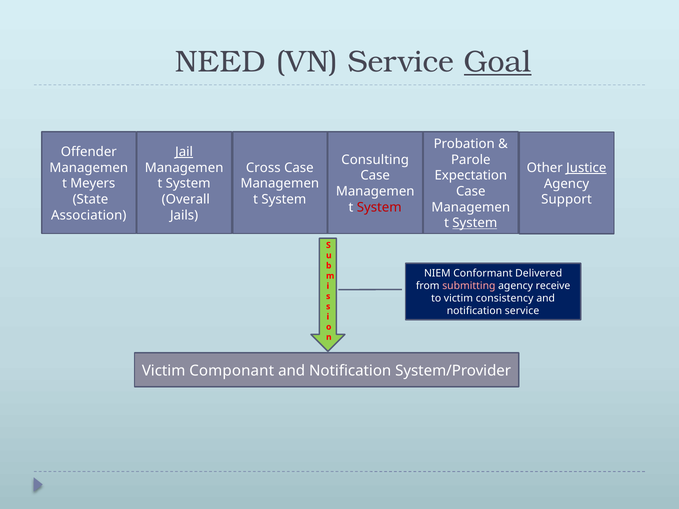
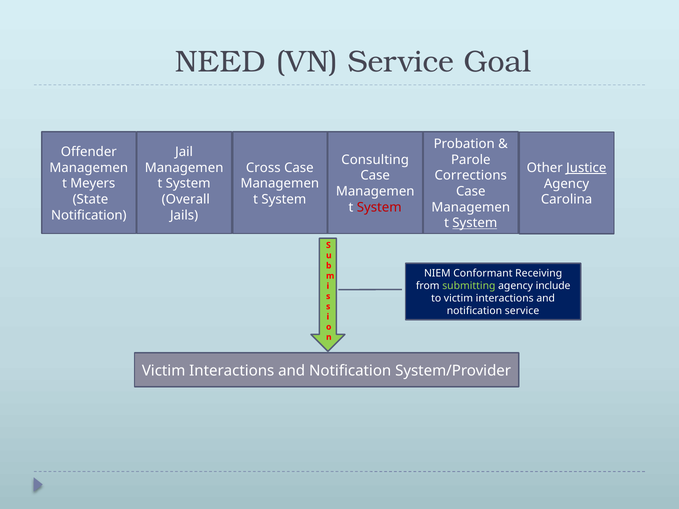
Goal underline: present -> none (498, 62)
Jail underline: present -> none (184, 152)
Expectation: Expectation -> Corrections (471, 176)
Support: Support -> Carolina (567, 200)
Association: Association -> Notification (89, 215)
Delivered: Delivered -> Receiving (539, 274)
submitting colour: pink -> light green (469, 286)
receive: receive -> include (553, 286)
to victim consistency: consistency -> interactions (505, 298)
Componant: Componant -> Interactions (232, 371)
